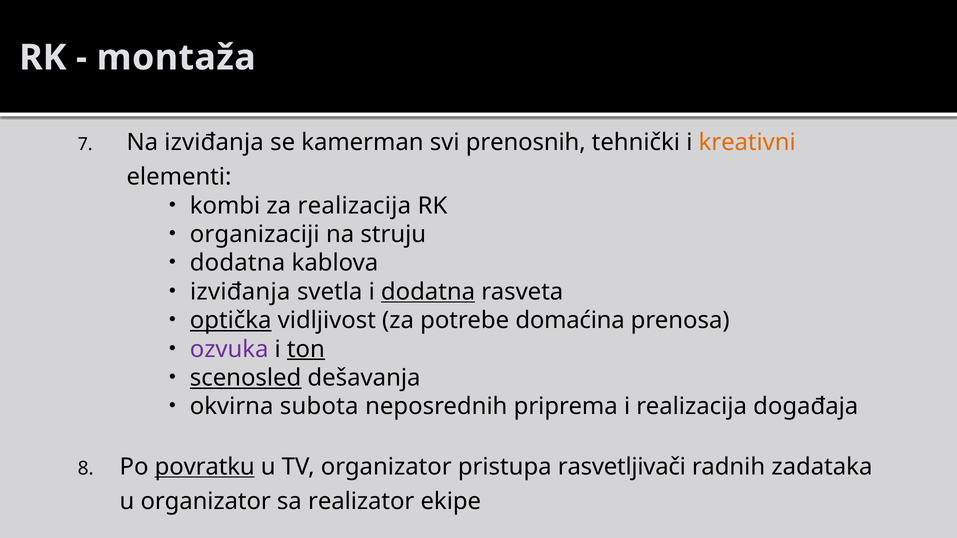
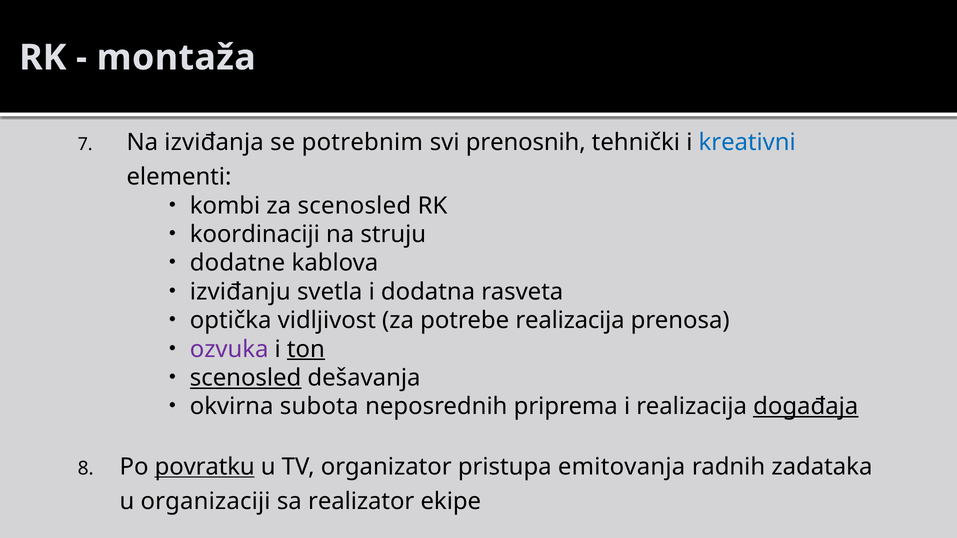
kamerman: kamerman -> potrebnim (362, 143)
kreativni colour: orange -> blue (747, 143)
za realizacija: realizacija -> scenosled (354, 206)
organizaciji: organizaciji -> koordinaciji (255, 234)
dodatna: dodatna -> dodatne (238, 263)
izviđanja: izviđanja -> izviđanju (240, 292)
dodatna underline: present -> none (428, 292)
optička underline: present -> none (231, 321)
potrebe domaćina: domaćina -> realizacija (570, 321)
događaja underline: none -> present (806, 407)
rasvetljivači: rasvetljivači -> emitovanja (622, 467)
u organizator: organizator -> organizaciji (206, 501)
